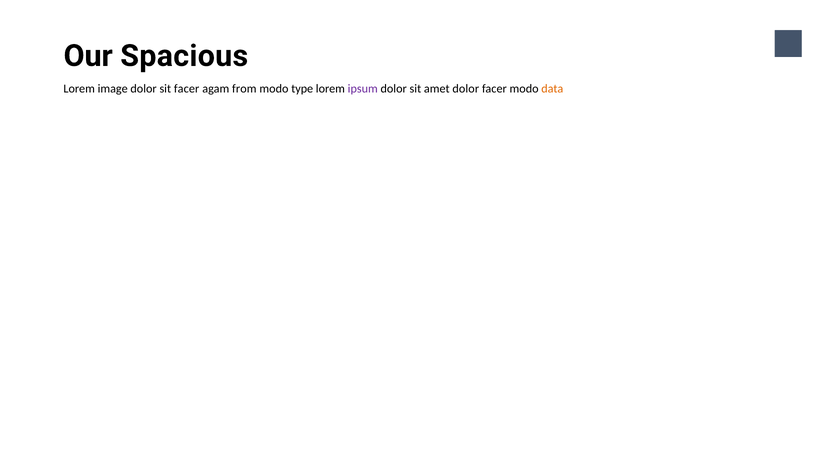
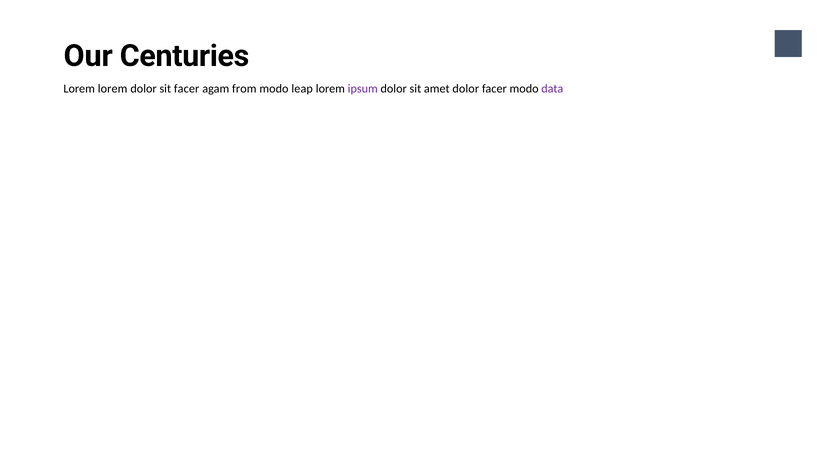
Spacious: Spacious -> Centuries (185, 56)
Lorem image: image -> lorem (113, 89)
type: type -> leap (302, 89)
data colour: orange -> purple (552, 89)
